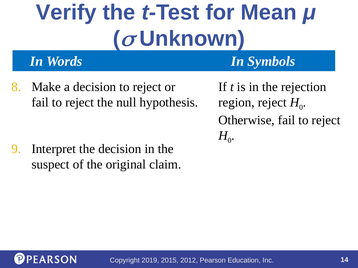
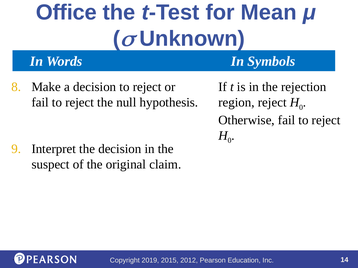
Verify: Verify -> Office (66, 12)
